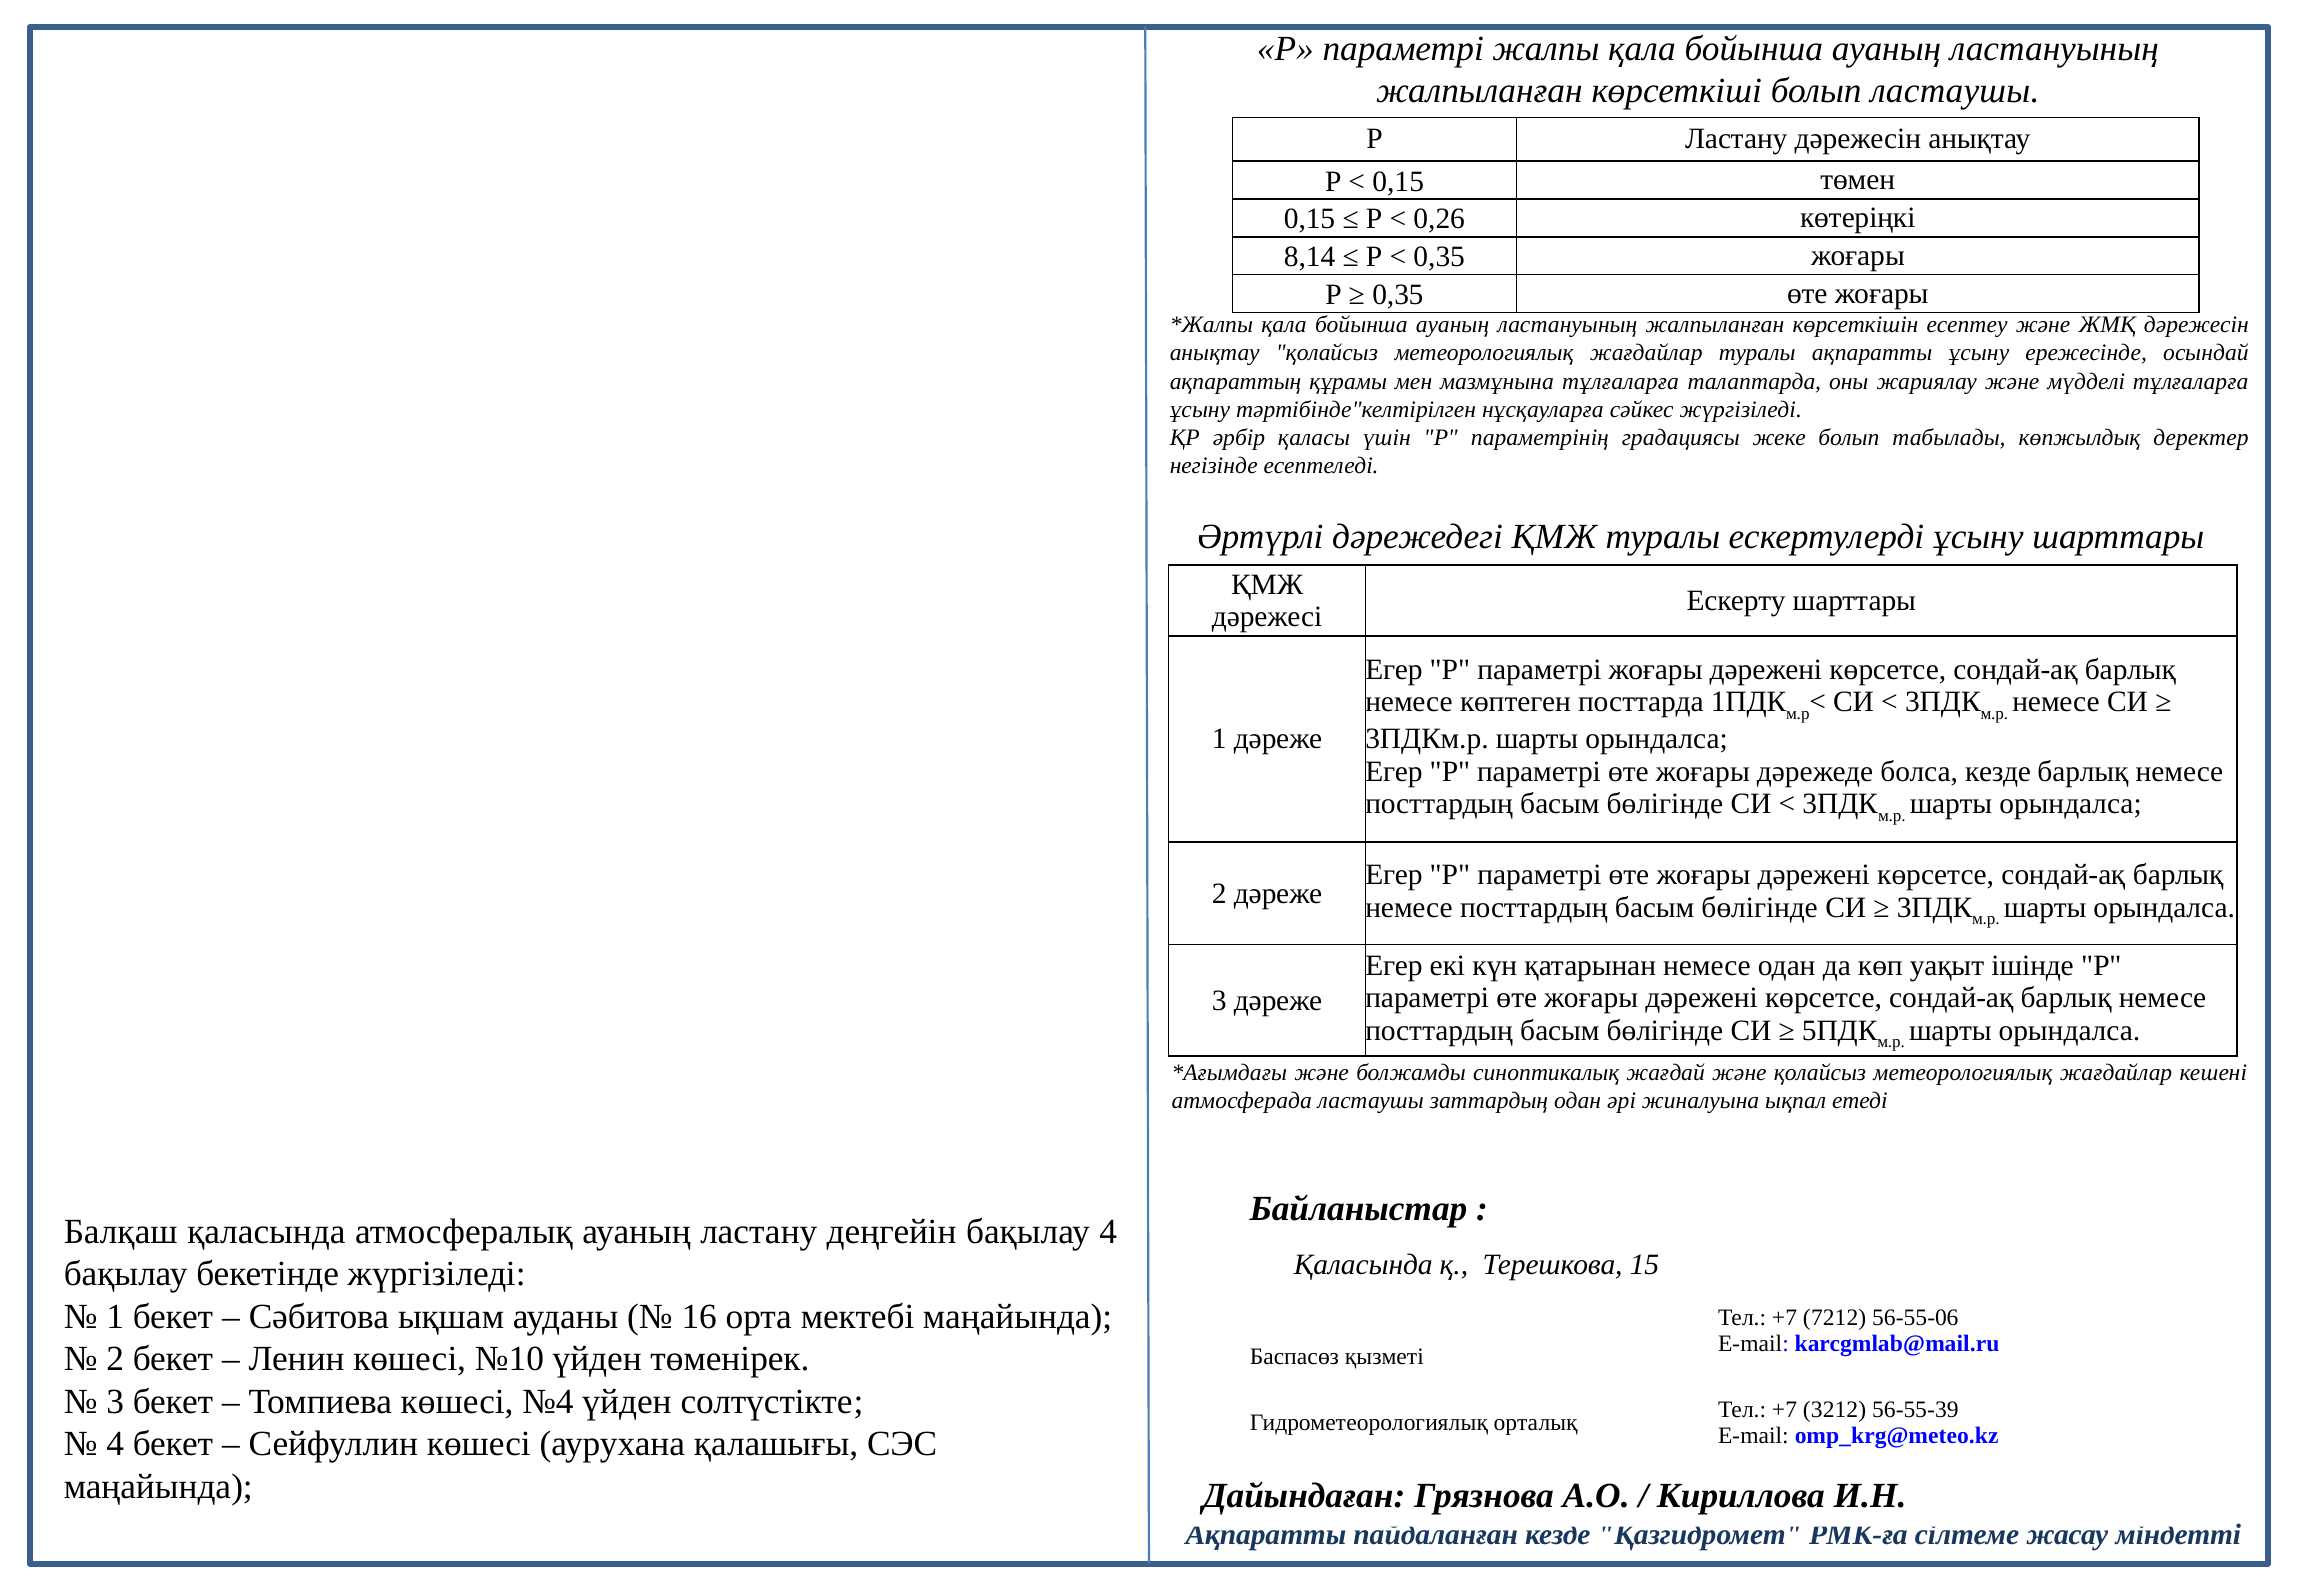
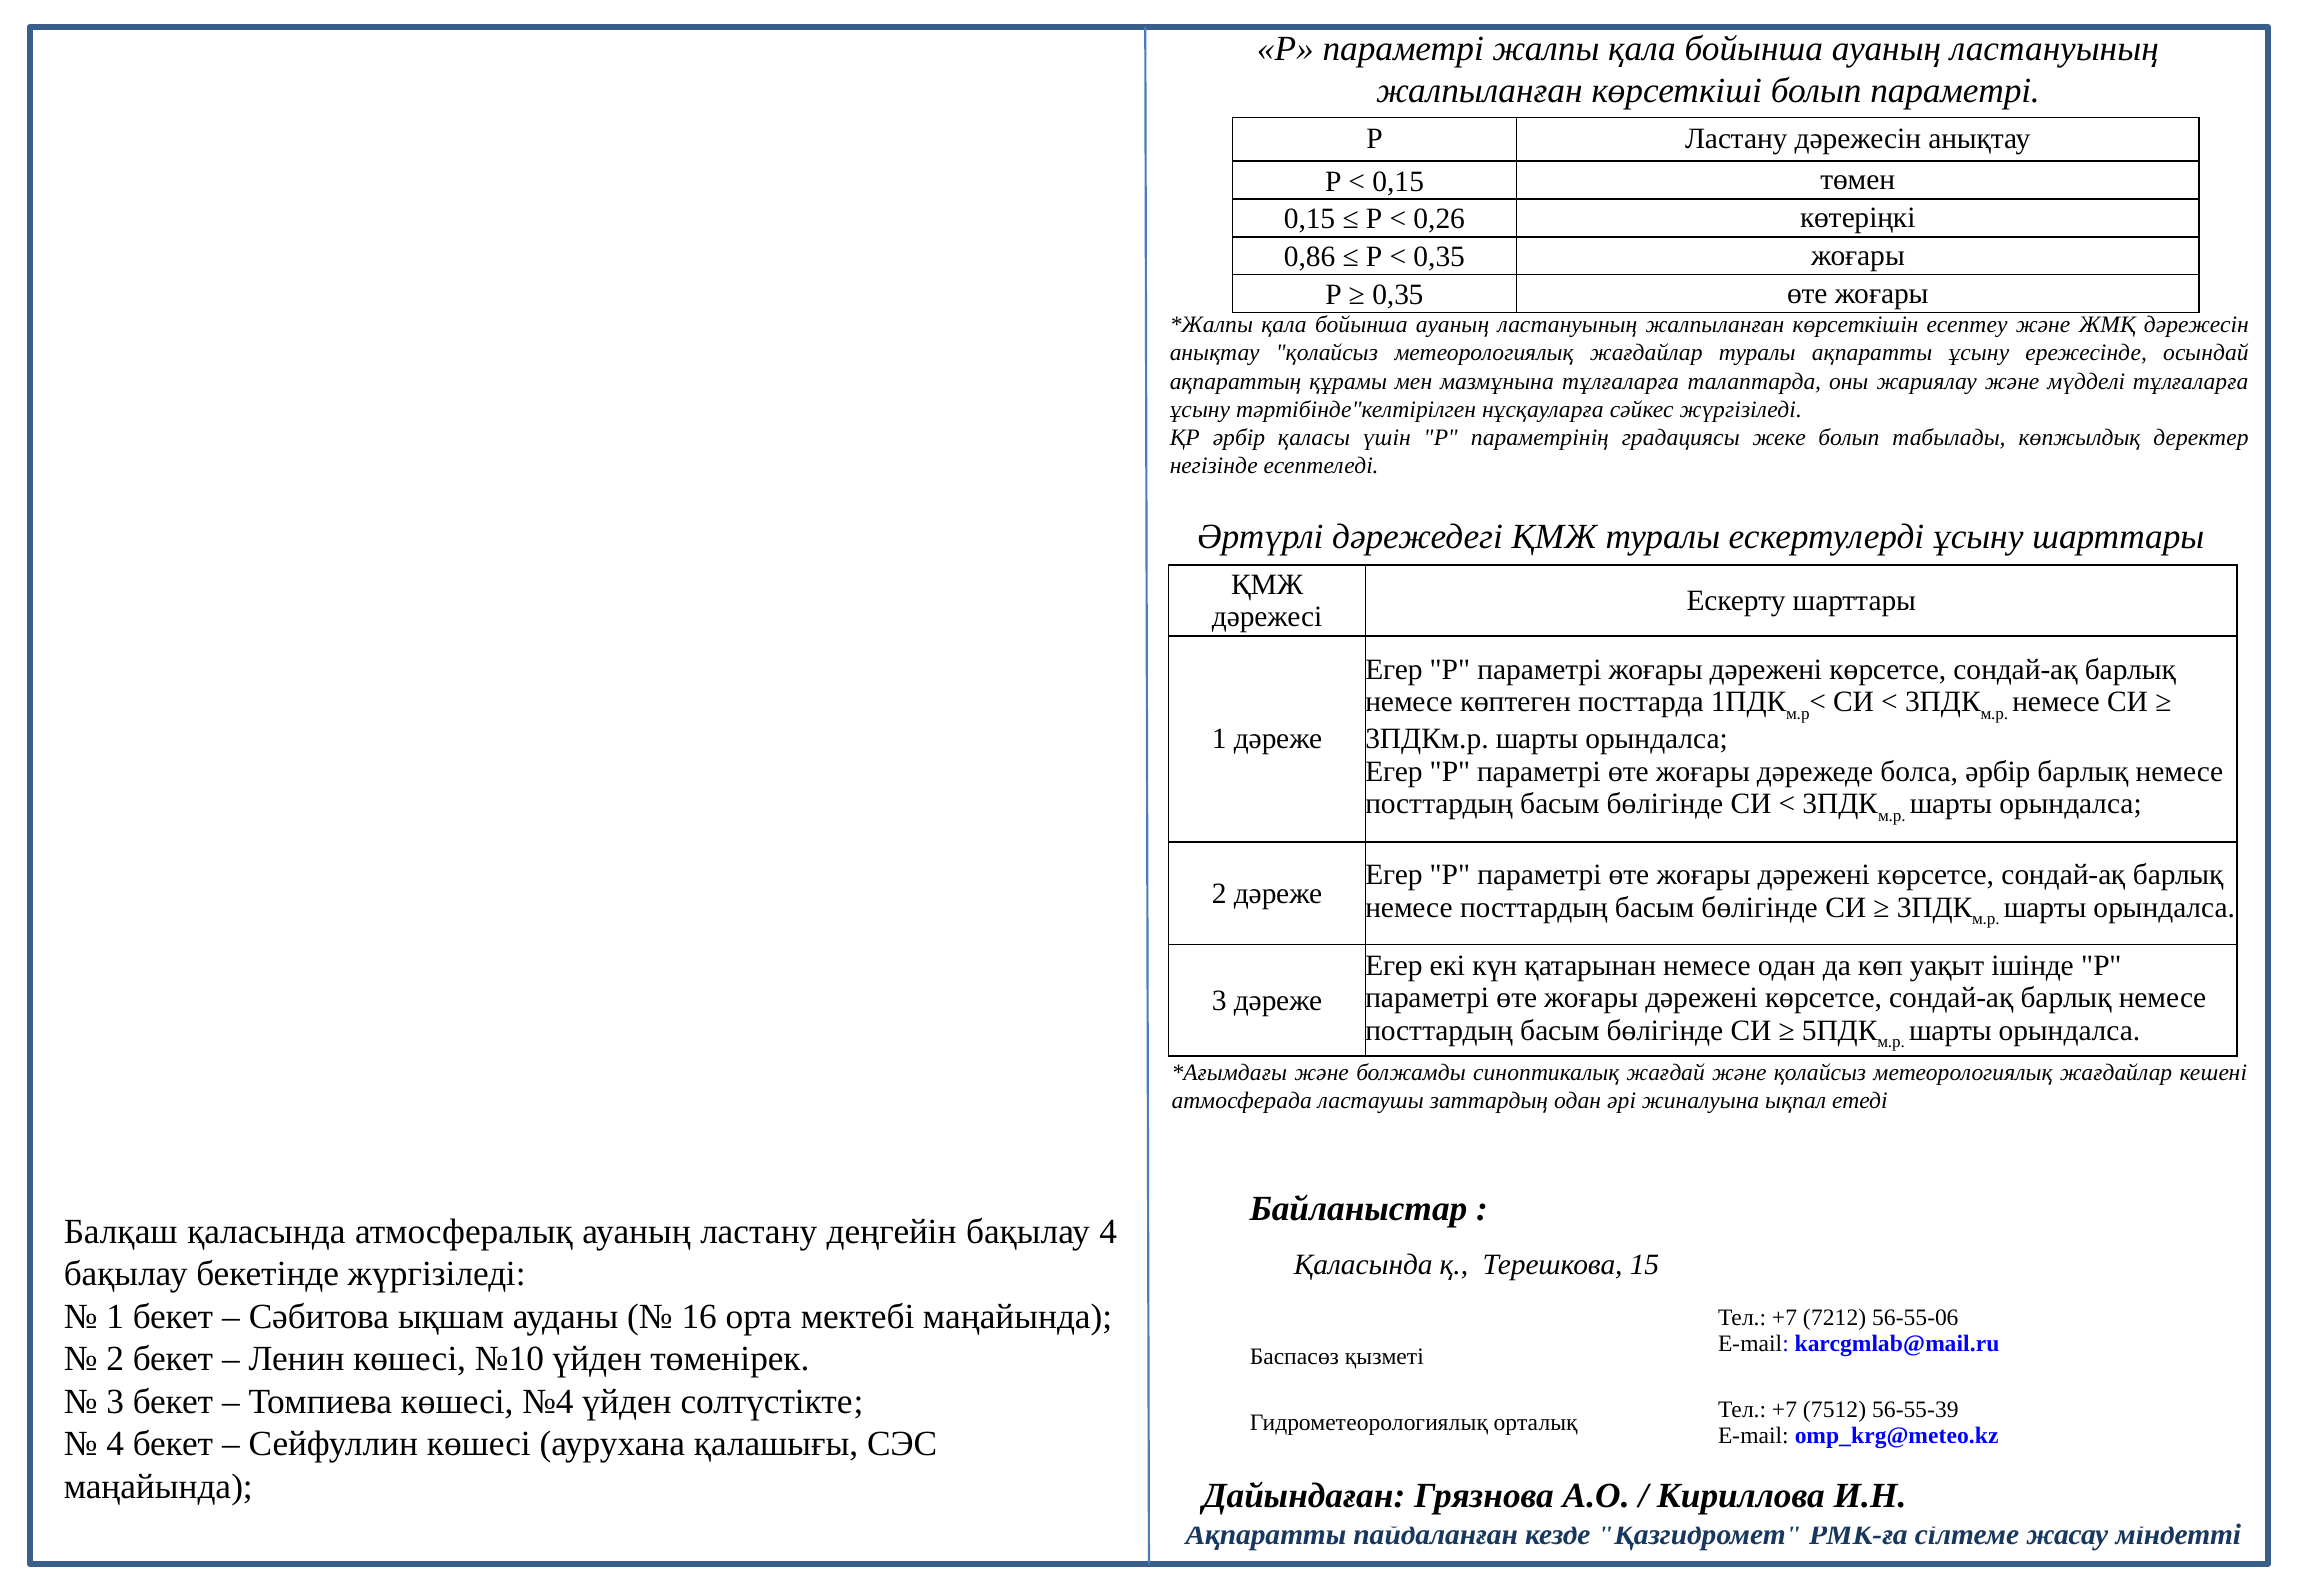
болып ластаушы: ластаушы -> параметрі (1955, 91)
8,14: 8,14 -> 0,86 (1310, 257)
болса кезде: кезде -> әрбір (1998, 771)
3212: 3212 -> 7512 (1835, 1409)
